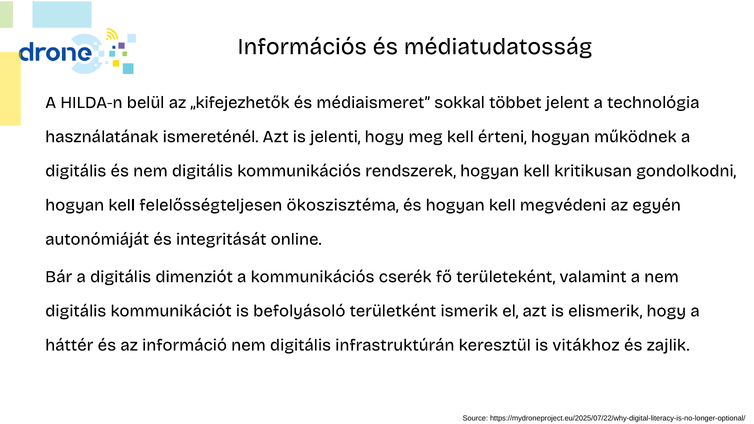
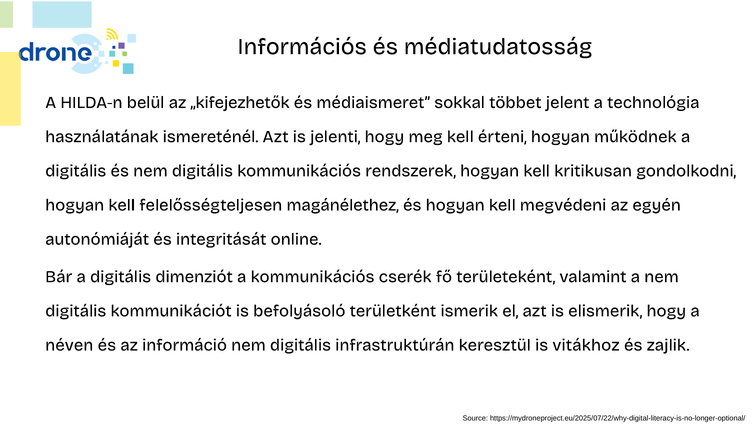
ökoszisztéma: ökoszisztéma -> magánélethez (343, 205)
háttér: háttér -> néven (69, 345)
